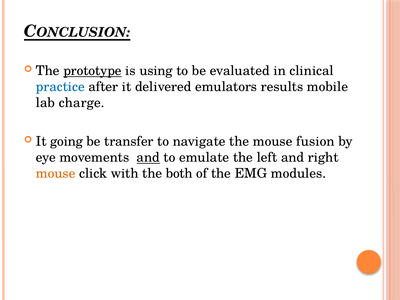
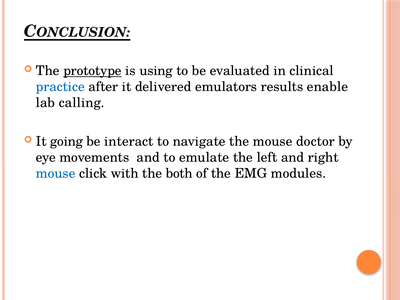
mobile: mobile -> enable (327, 87)
charge: charge -> calling (82, 103)
transfer: transfer -> interact (129, 142)
fusion: fusion -> doctor (315, 142)
and underline: present -> none (148, 158)
mouse colour: orange -> blue (56, 174)
